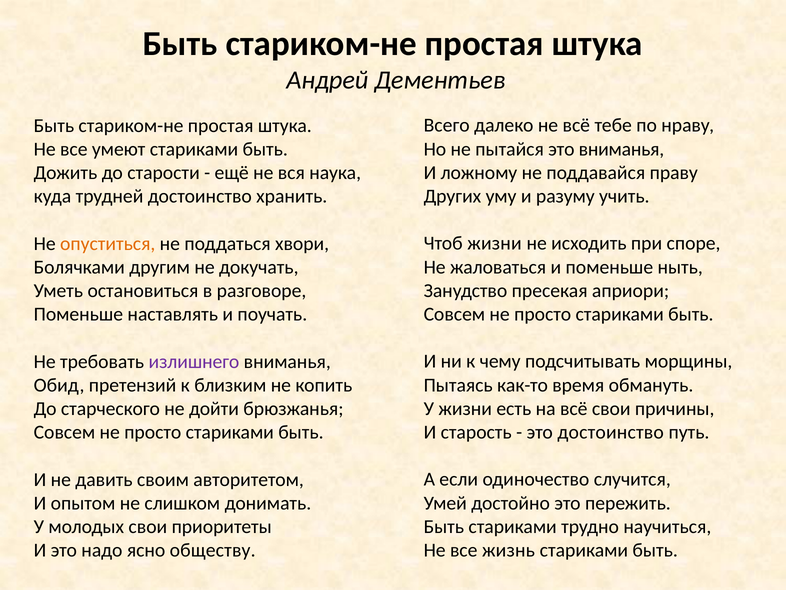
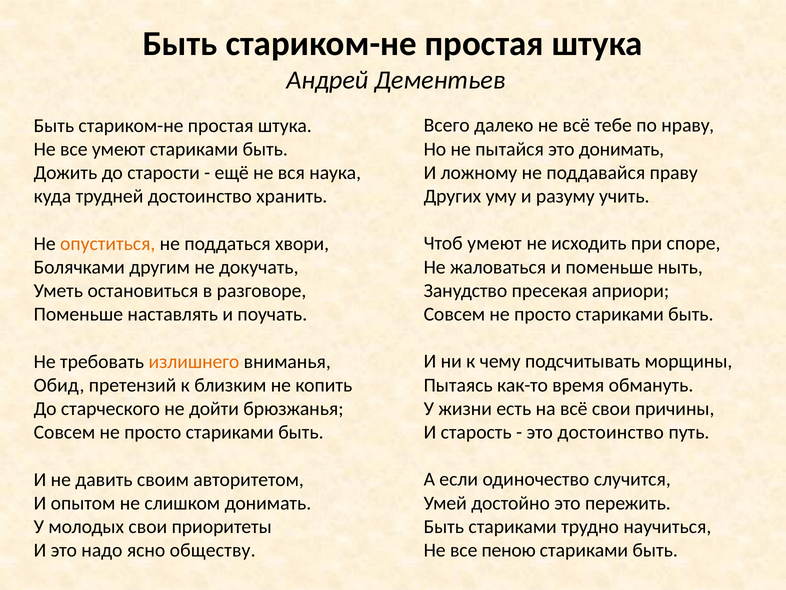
это вниманья: вниманья -> донимать (621, 149)
Чтоб жизни: жизни -> умеют (494, 243)
излишнего colour: purple -> orange (194, 361)
жизнь: жизнь -> пеною (509, 550)
